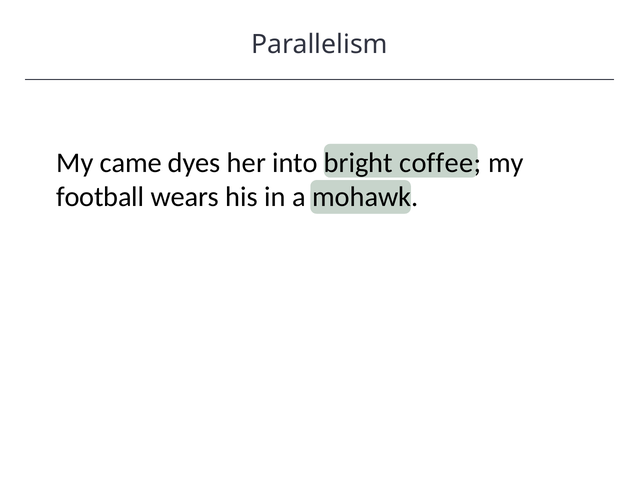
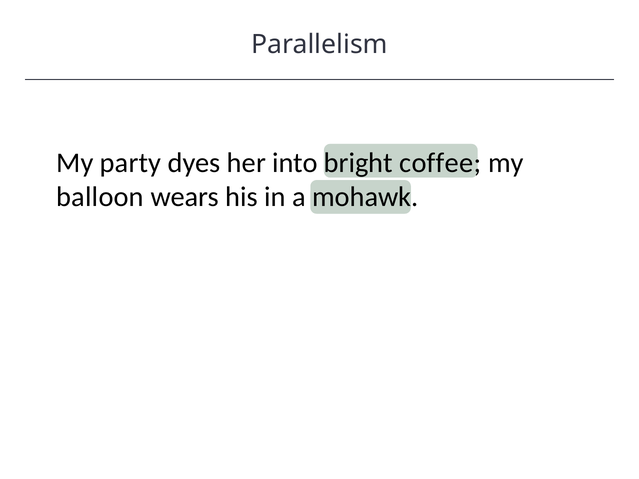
came: came -> party (131, 163)
football: football -> balloon (100, 197)
